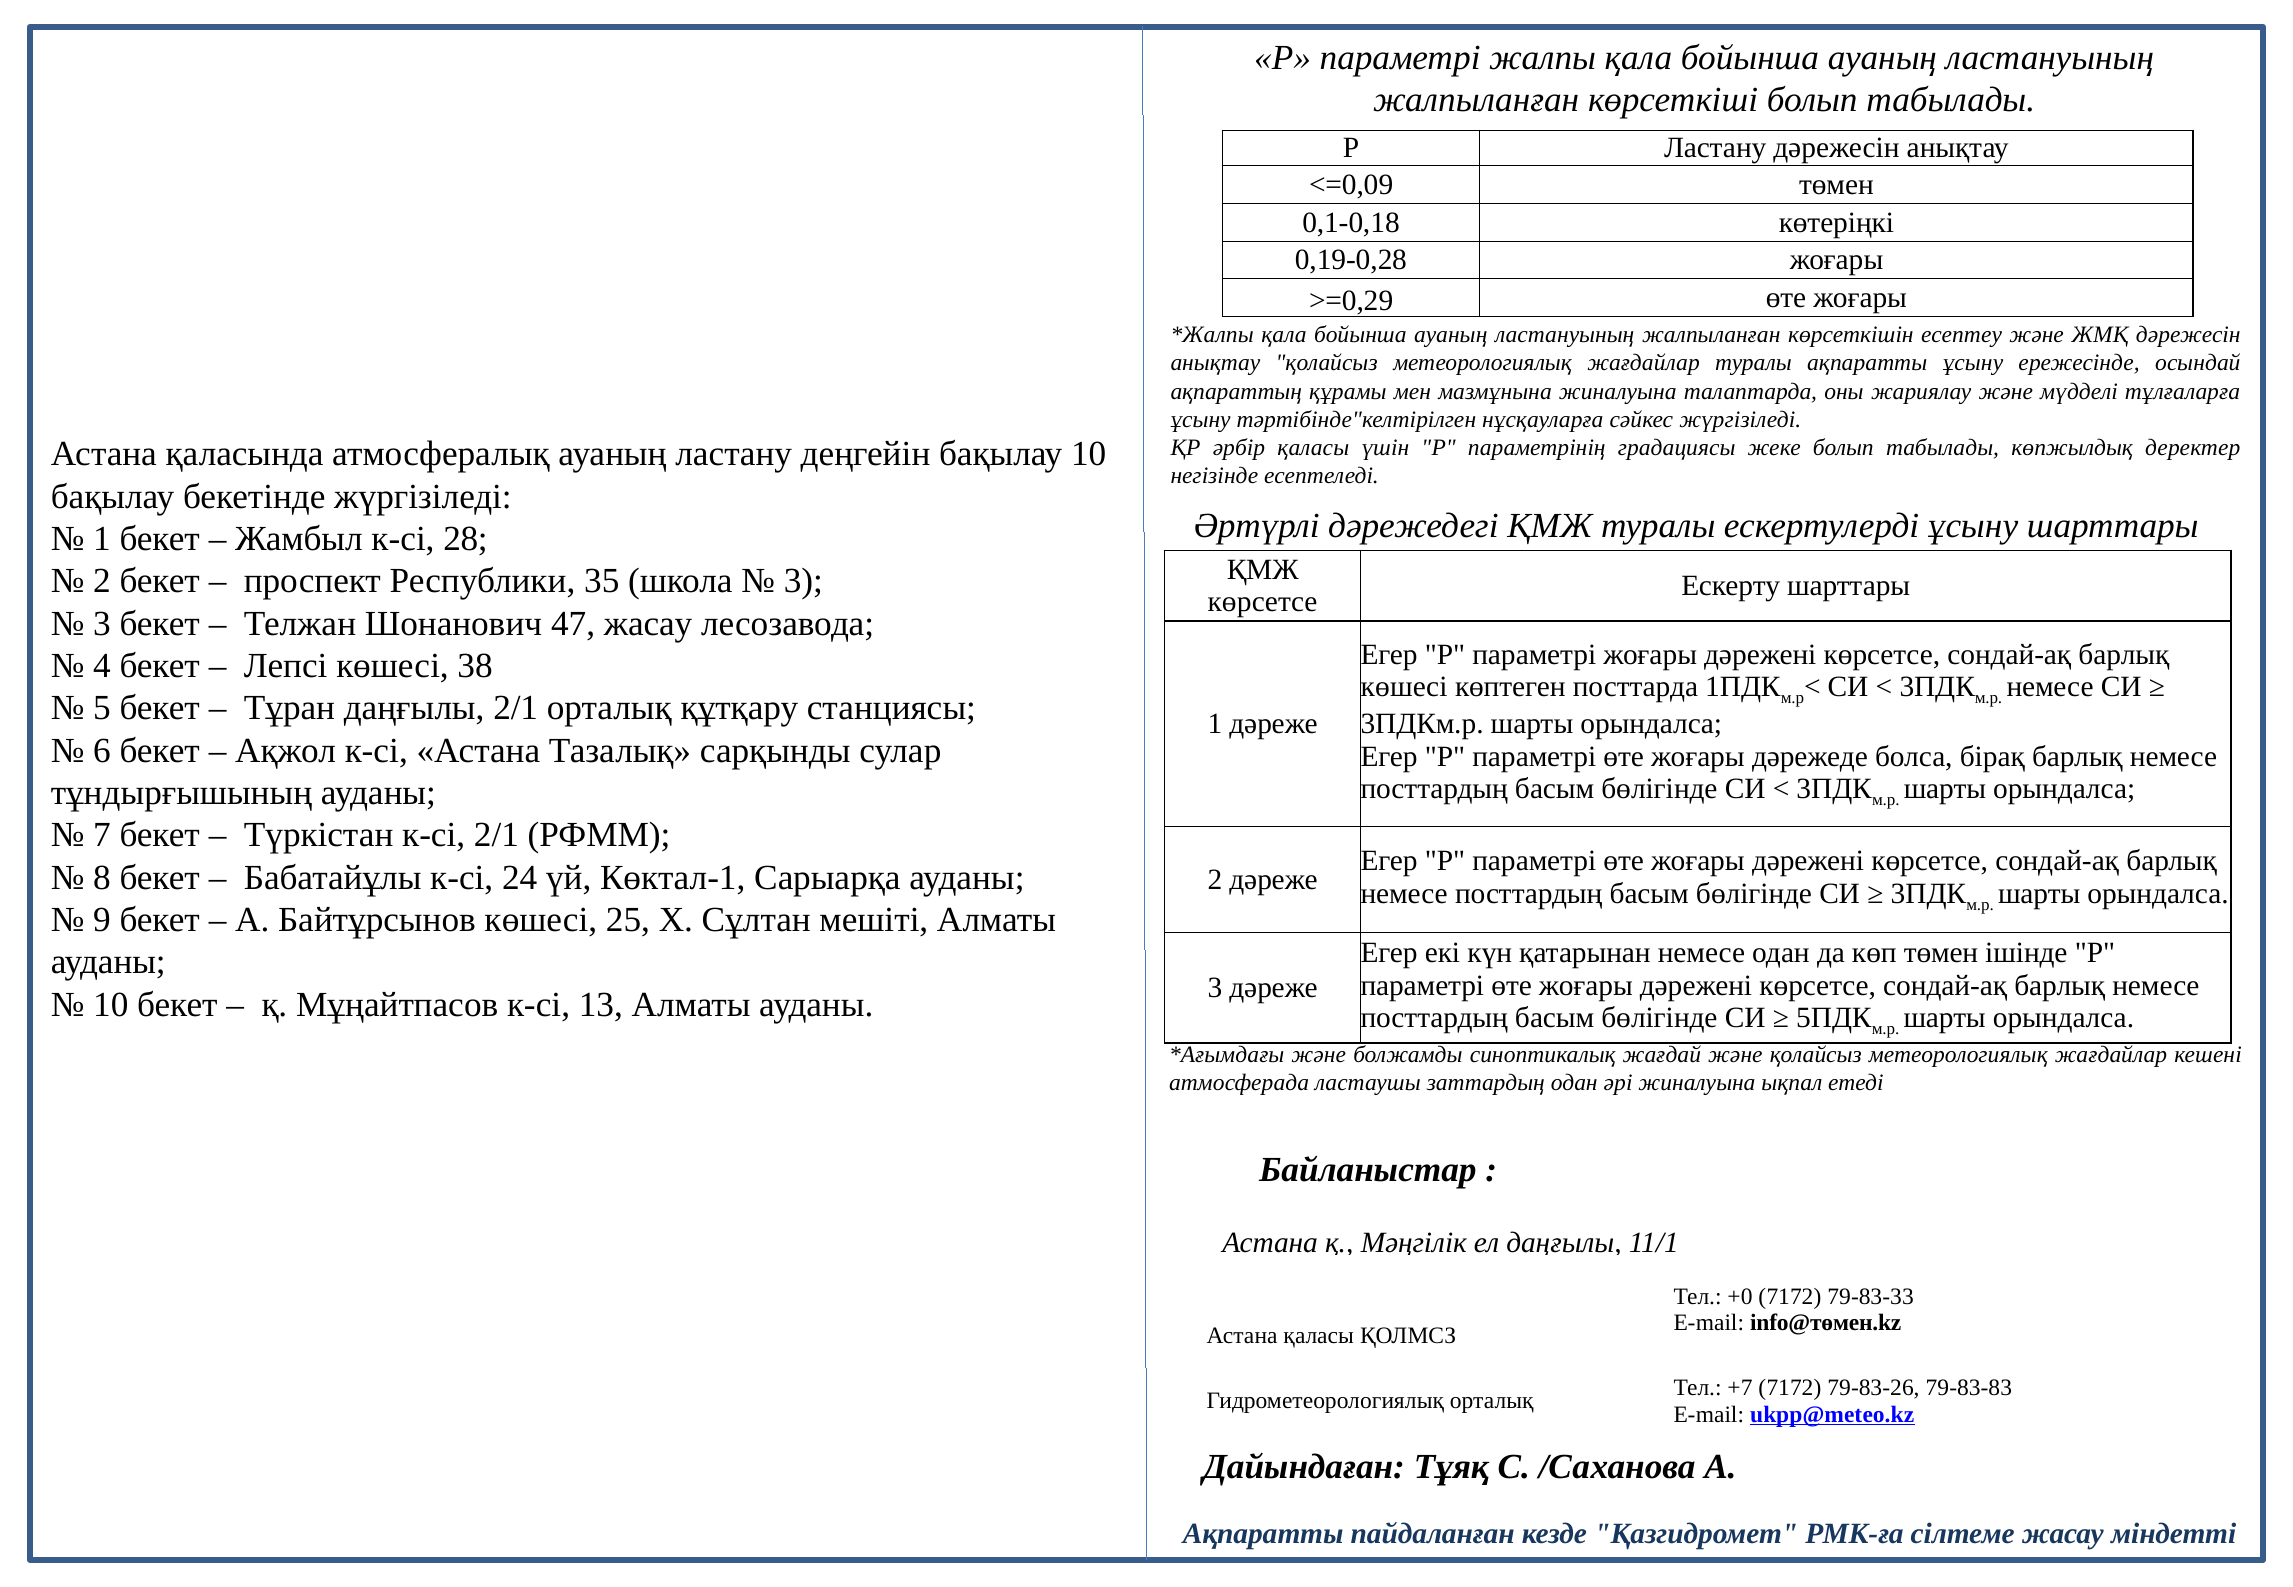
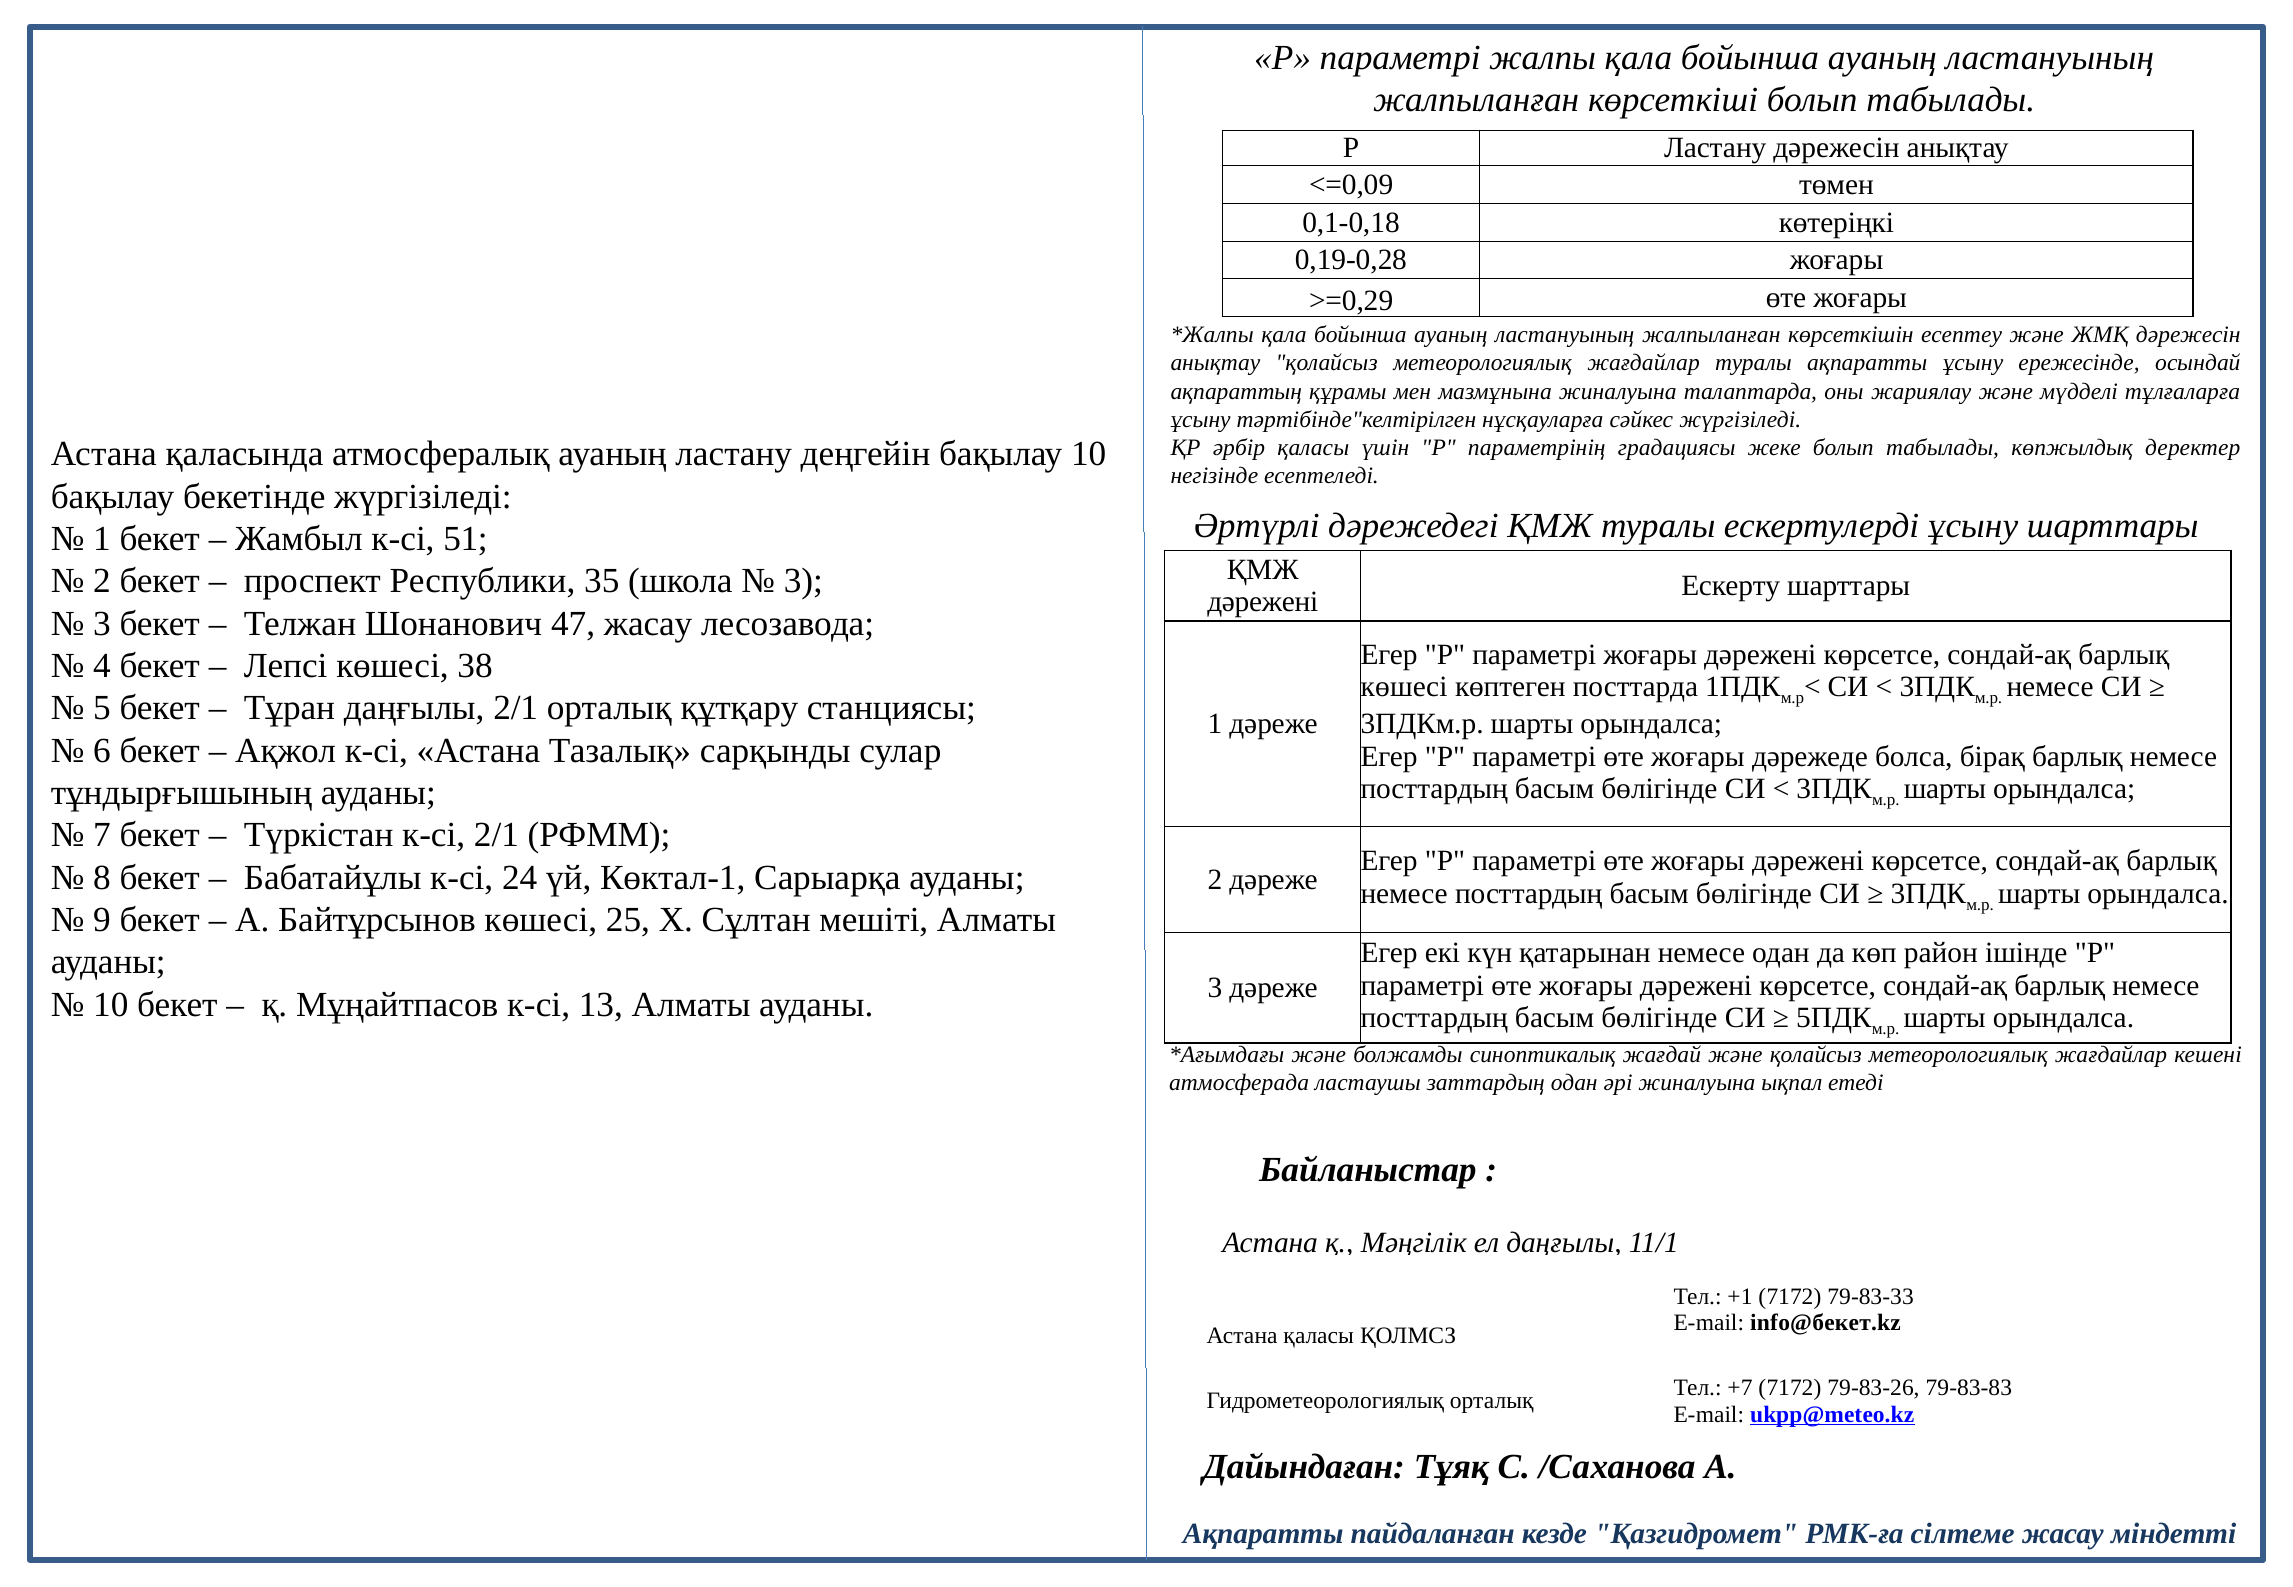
28: 28 -> 51 (465, 539)
көрсетсе: көрсетсе -> дәрежені (1263, 602)
көп төмен: төмен -> район (1941, 953)
+0: +0 -> +1 (1740, 1297)
info@төмен.kz: info@төмен.kz -> info@бекет.kz (1826, 1323)
